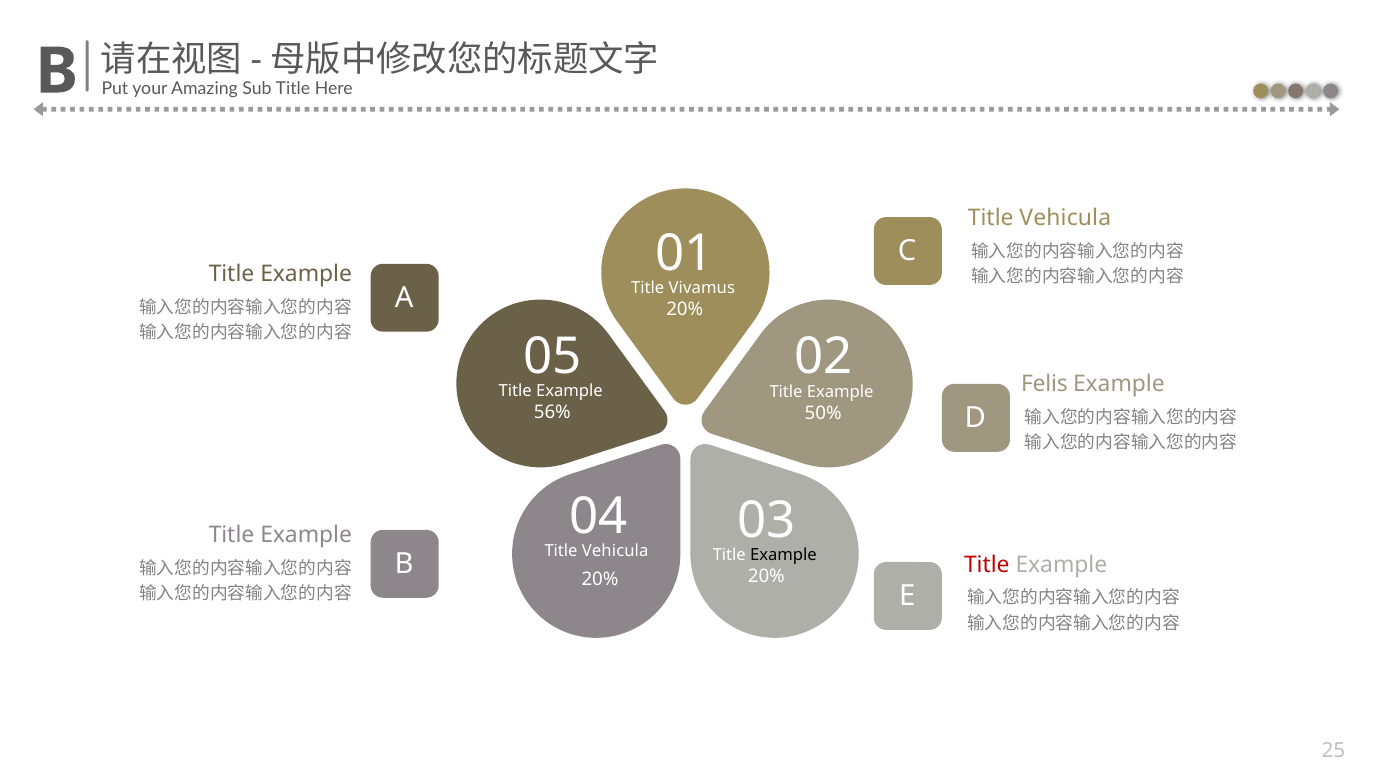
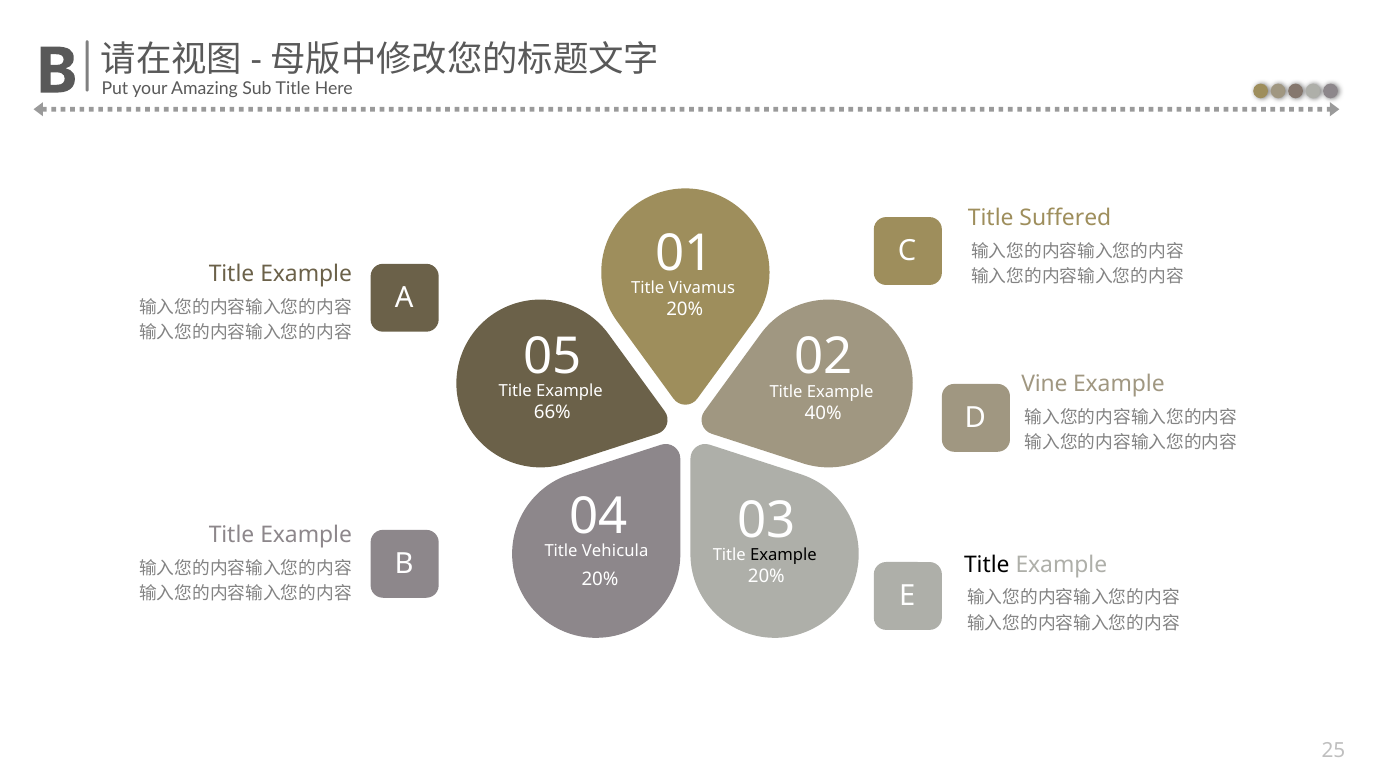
Vehicula: Vehicula -> Suffered (1065, 218)
Felis: Felis -> Vine (1044, 385)
56%: 56% -> 66% (552, 413)
50%: 50% -> 40% (823, 413)
Title colour: red -> black (987, 565)
